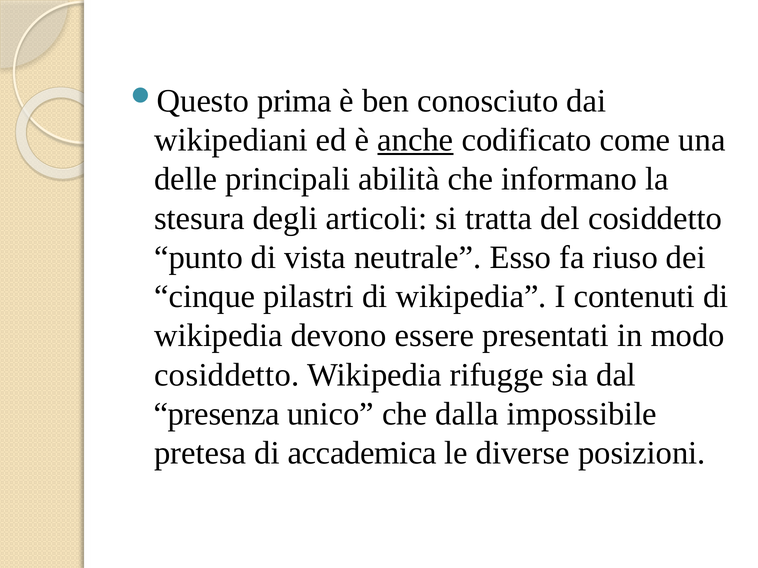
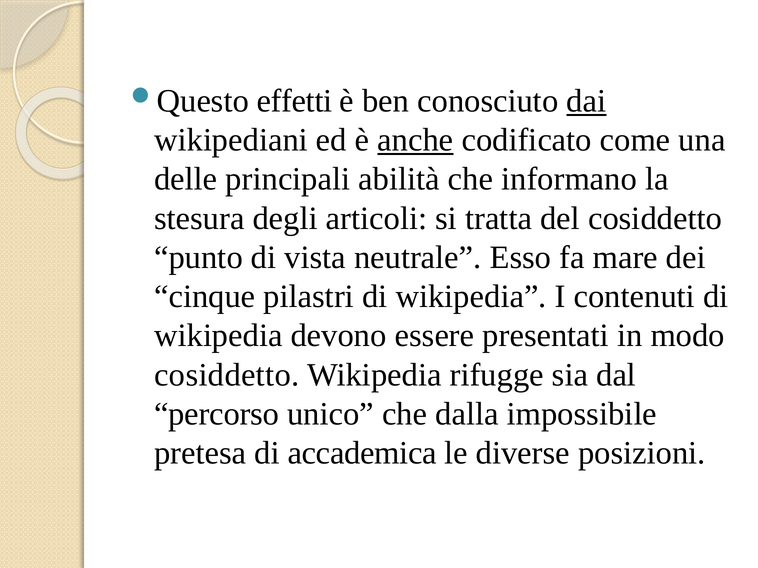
prima: prima -> effetti (294, 101)
dai underline: none -> present (586, 101)
riuso: riuso -> mare (625, 258)
presenza: presenza -> percorso (217, 414)
